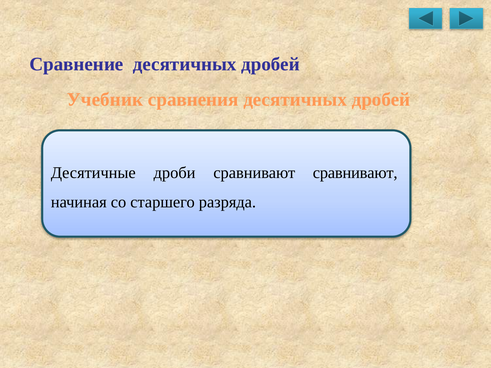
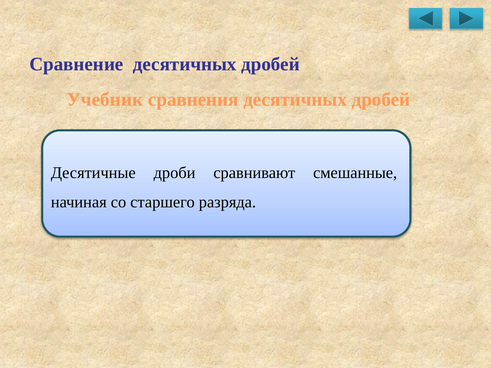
сравнивают сравнивают: сравнивают -> смешанные (355, 173)
